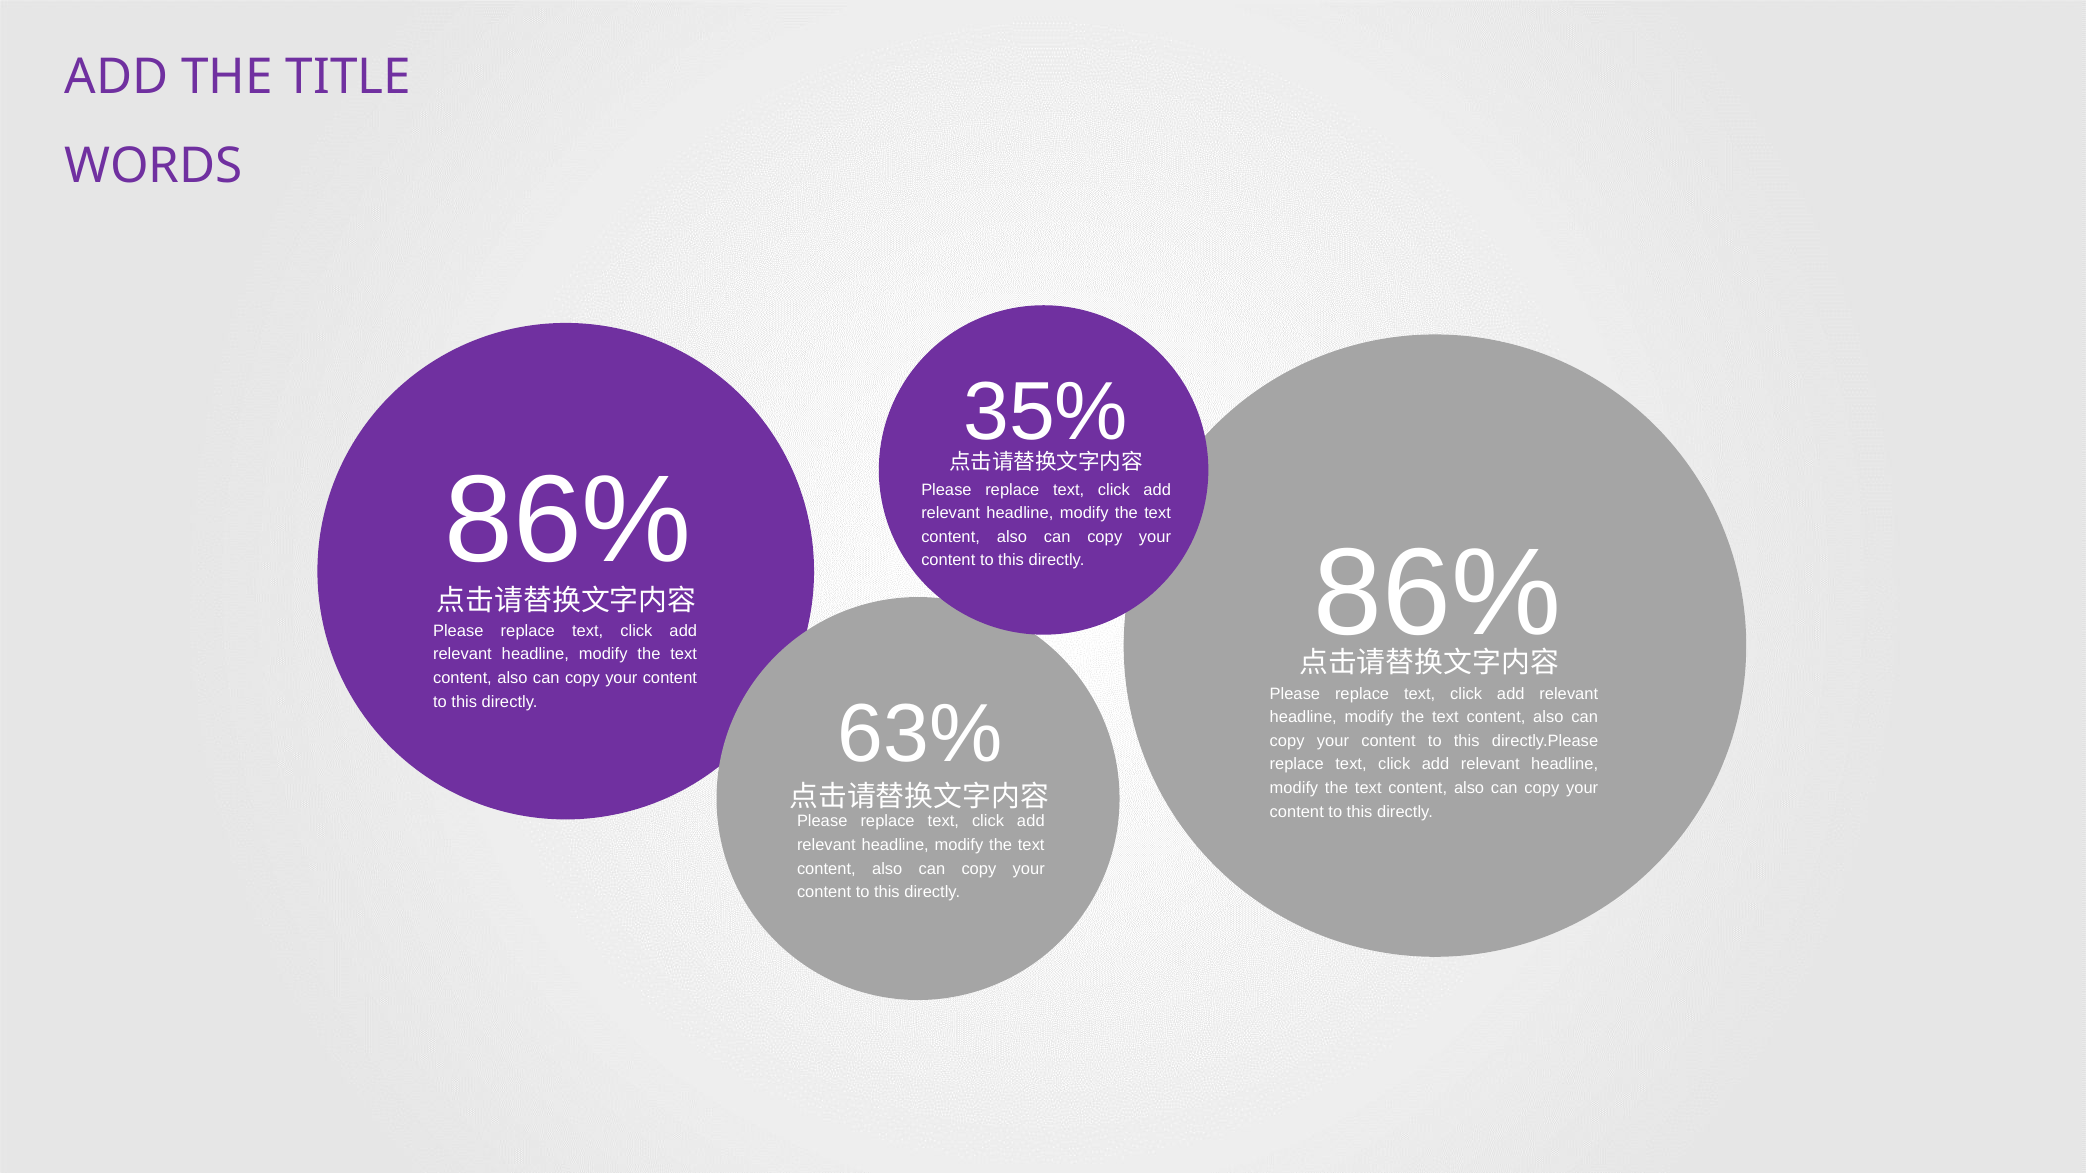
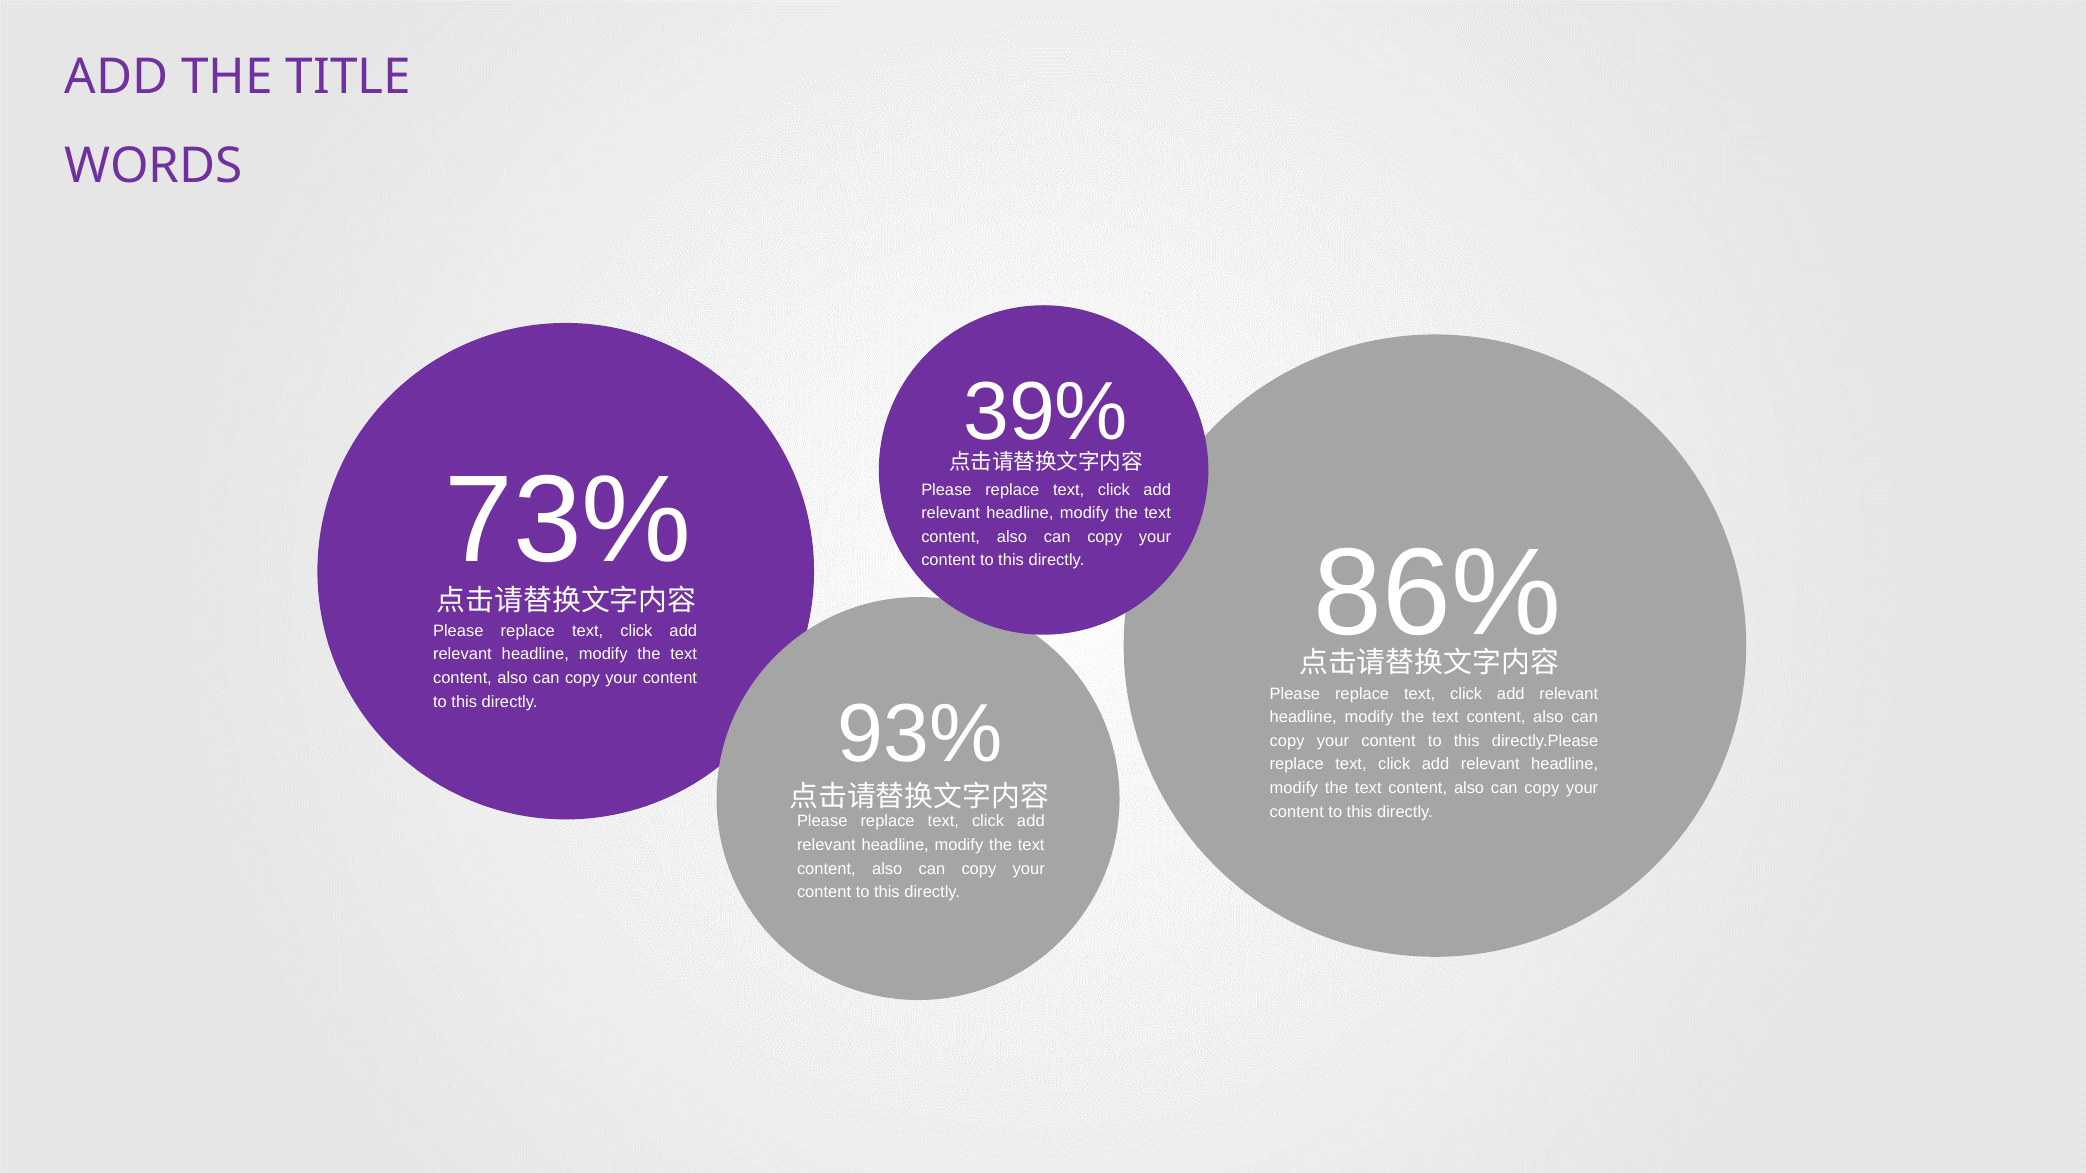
35%: 35% -> 39% (1046, 413)
86%: 86% -> 73% (568, 521)
63%: 63% -> 93% (920, 735)
